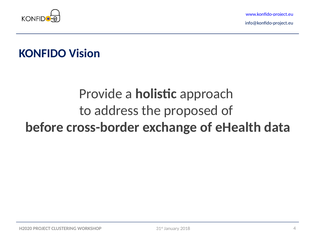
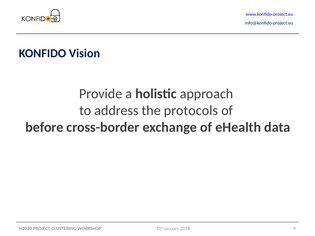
proposed: proposed -> protocols (191, 111)
